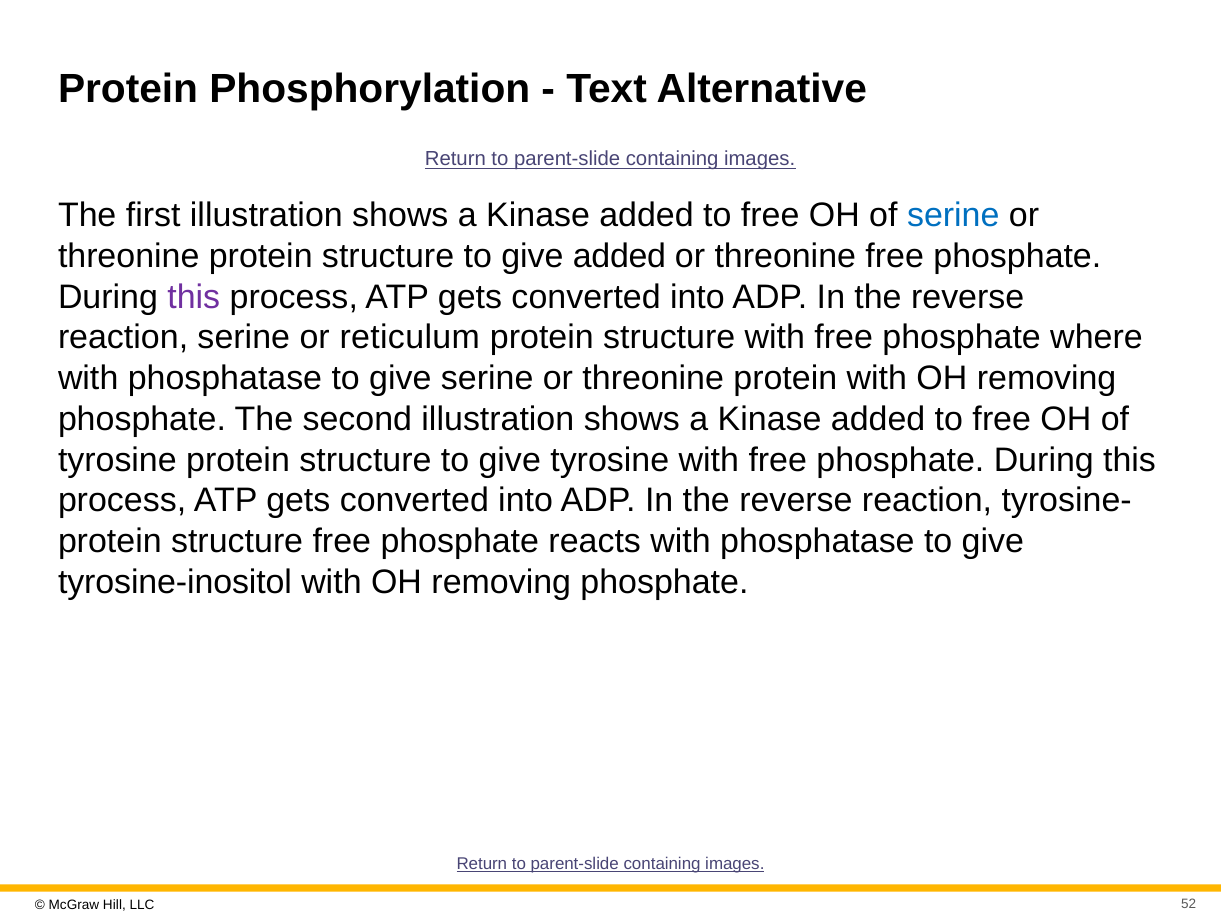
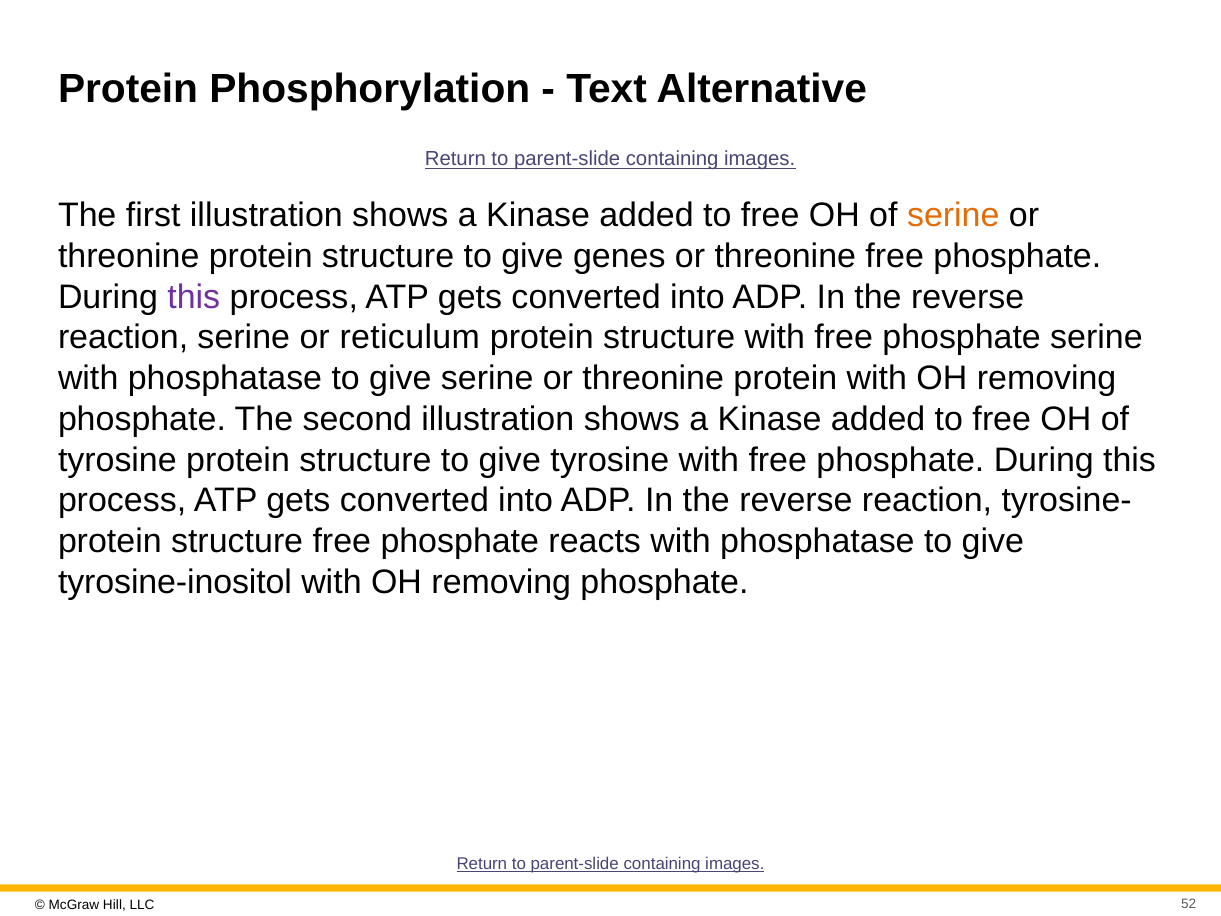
serine colour: blue -> orange (953, 215)
give added: added -> genes (619, 256)
phosphate where: where -> serine (1096, 338)
